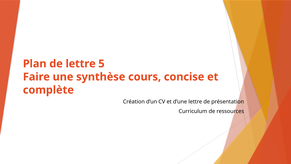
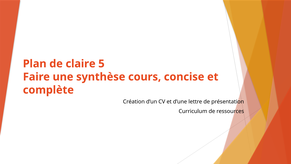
de lettre: lettre -> claire (81, 64)
